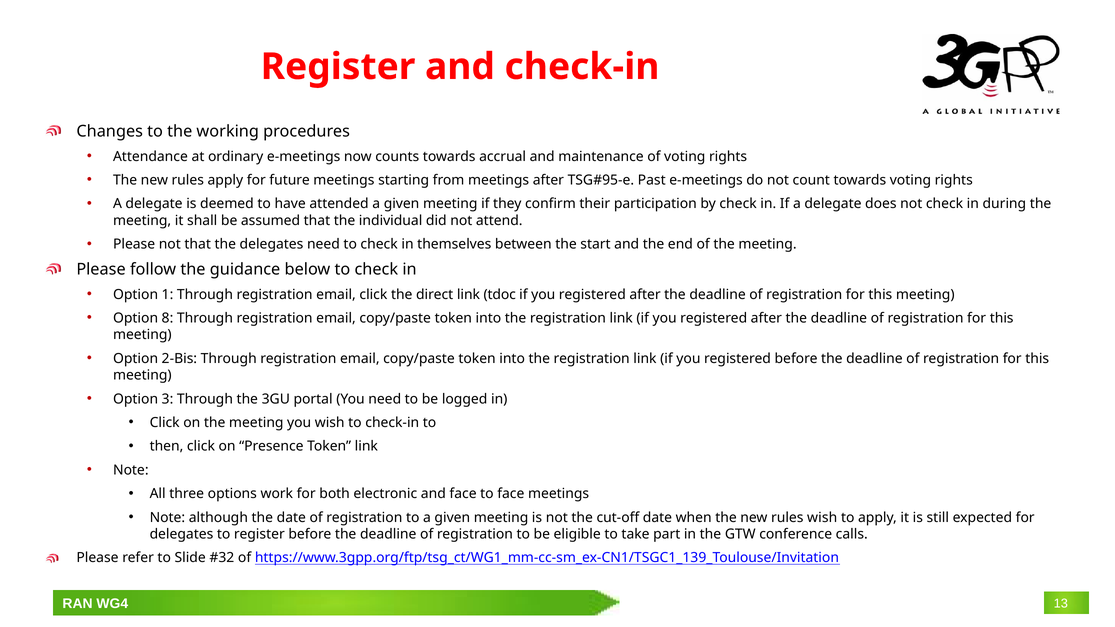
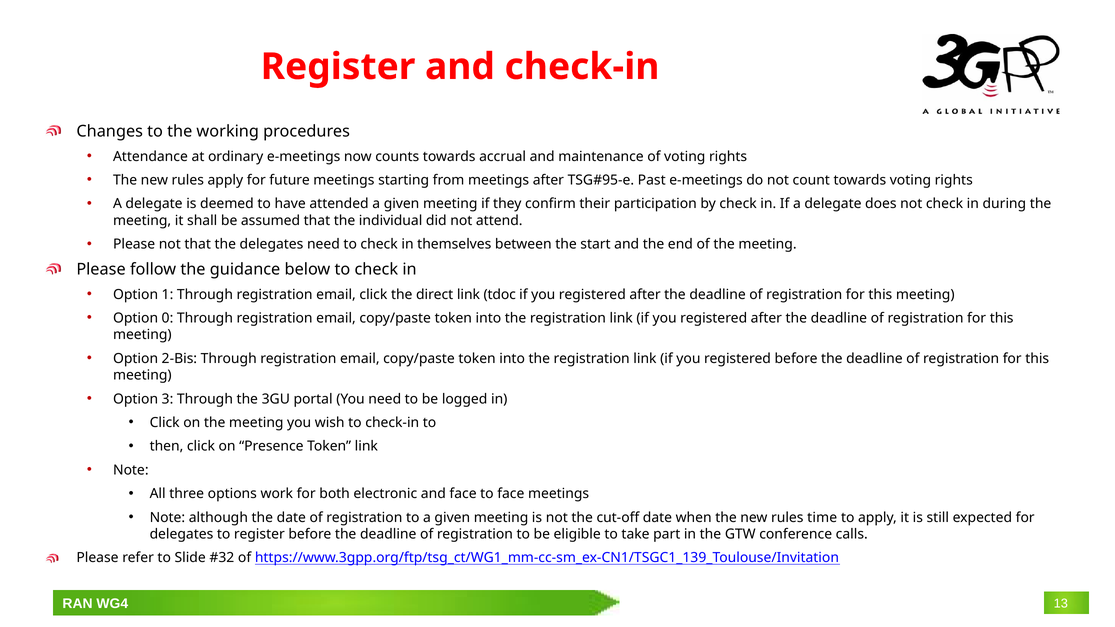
8: 8 -> 0 (167, 318)
rules wish: wish -> time (822, 518)
